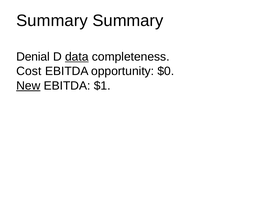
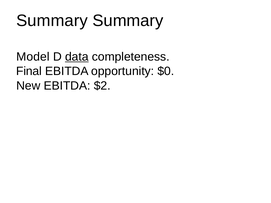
Denial: Denial -> Model (33, 57)
Cost: Cost -> Final (29, 71)
New underline: present -> none (28, 86)
$1: $1 -> $2 (102, 86)
